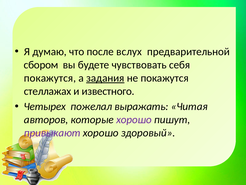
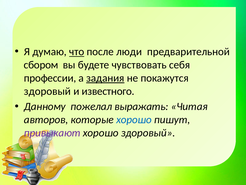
что underline: none -> present (77, 52)
вслух: вслух -> люди (129, 52)
покажутся: покажутся -> профессии (50, 78)
стеллажах: стеллажах -> здоровый (47, 91)
Четырех: Четырех -> Данному (45, 106)
хорошо colour: purple -> blue (134, 119)
